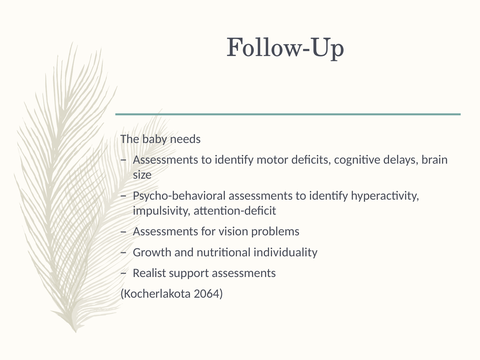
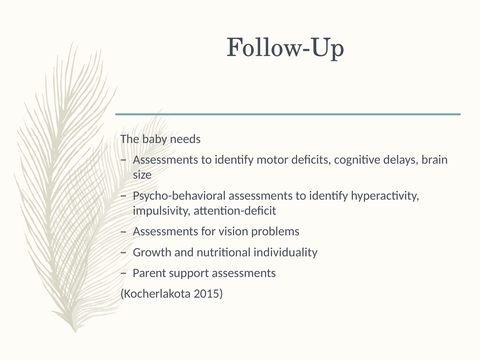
Realist: Realist -> Parent (150, 273)
2064: 2064 -> 2015 (208, 294)
